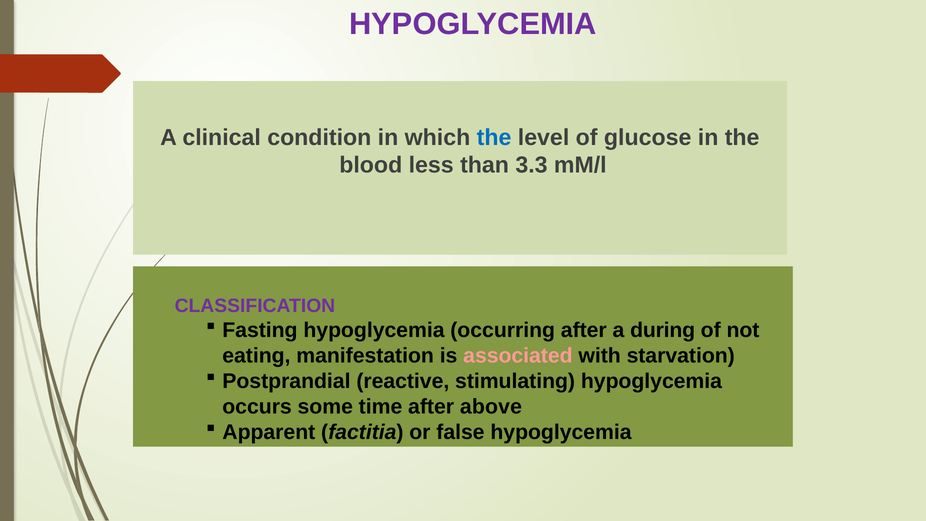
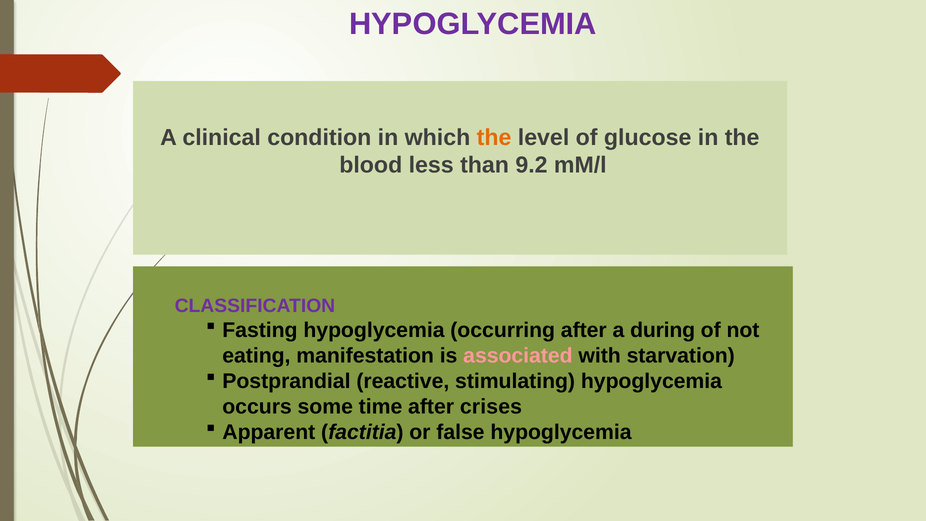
the colour: blue -> orange (494, 137)
3.3: 3.3 -> 9.2 (531, 165)
above: above -> crises (491, 407)
